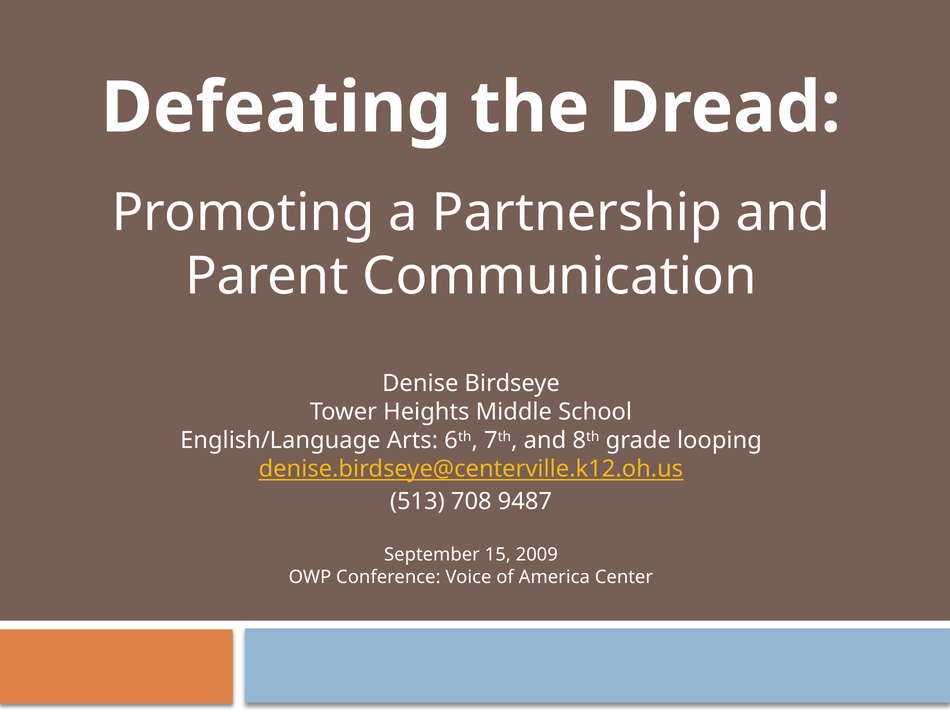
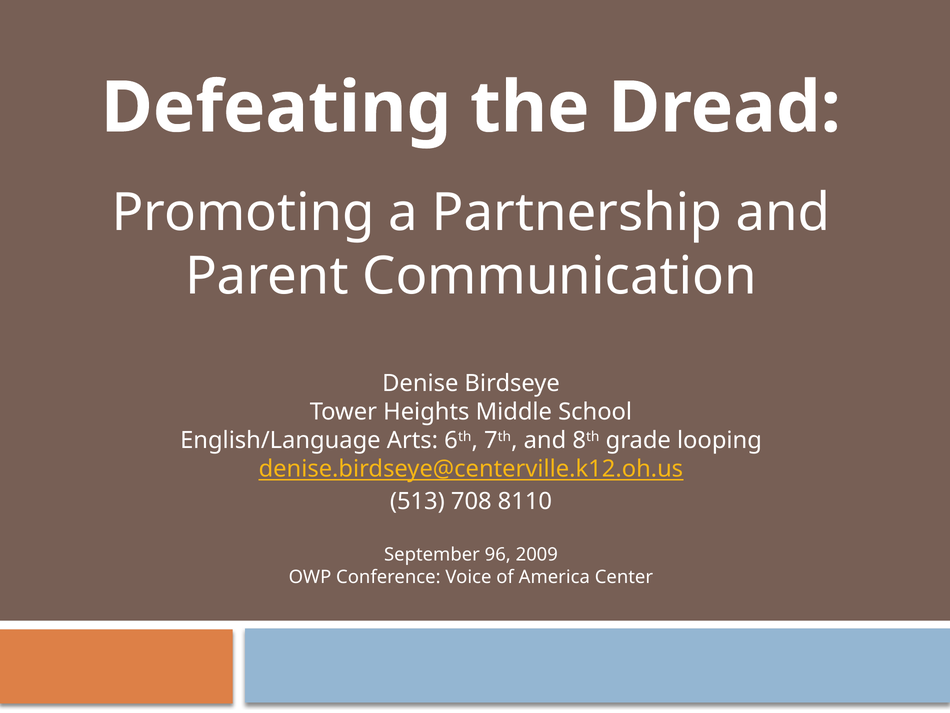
9487: 9487 -> 8110 (525, 501)
15: 15 -> 96 (498, 554)
